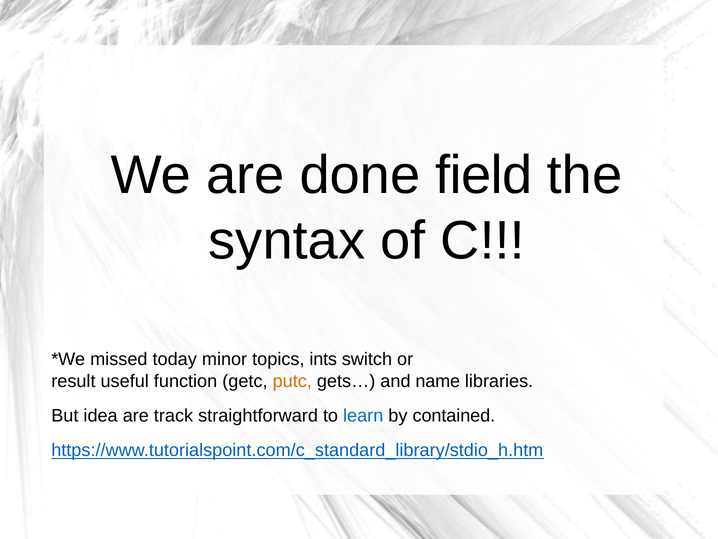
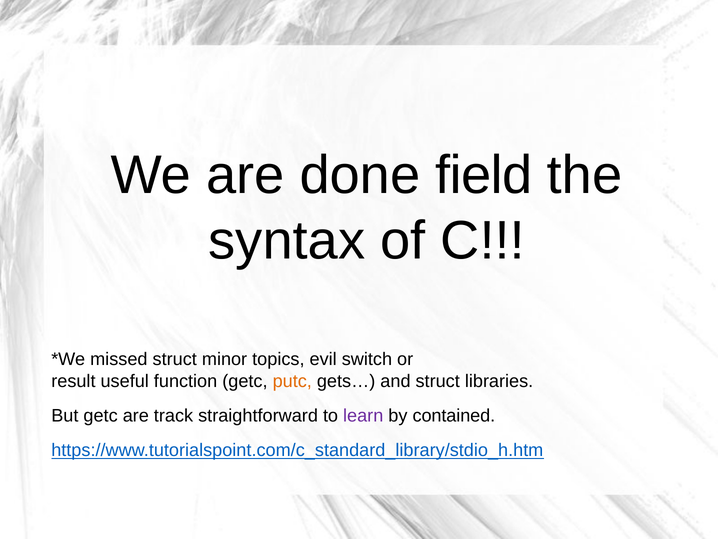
missed today: today -> struct (175, 359)
ints: ints -> evil (323, 359)
and name: name -> struct (438, 381)
But idea: idea -> getc (101, 415)
learn colour: blue -> purple (363, 415)
